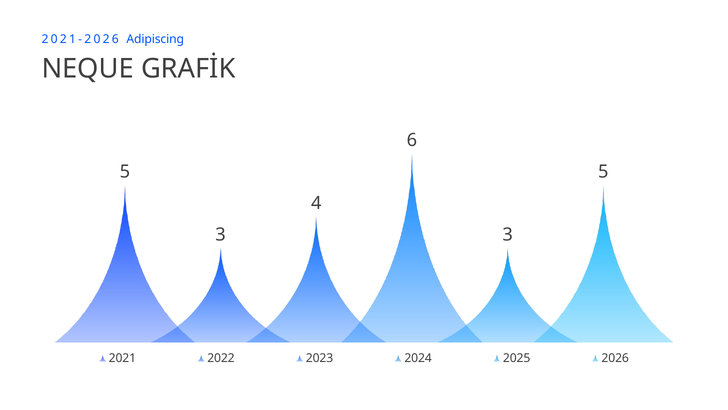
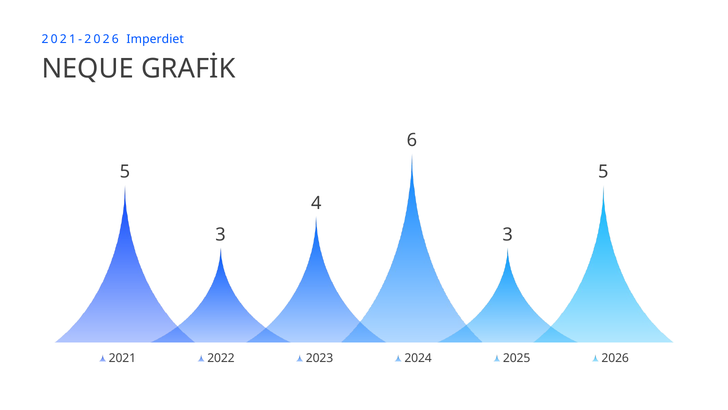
Adipiscing: Adipiscing -> Imperdiet (155, 39)
